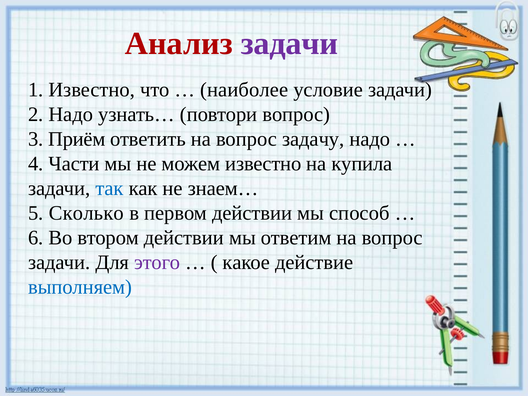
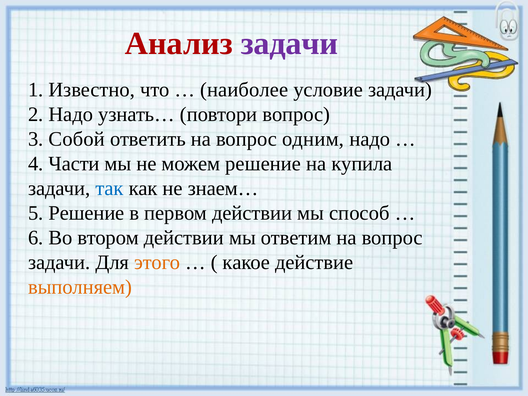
Приём: Приём -> Собой (77, 139)
задачу: задачу -> одним (313, 139)
можем известно: известно -> решение (263, 164)
5 Сколько: Сколько -> Решение (86, 213)
этого colour: purple -> orange (157, 262)
выполняем colour: blue -> orange (80, 287)
